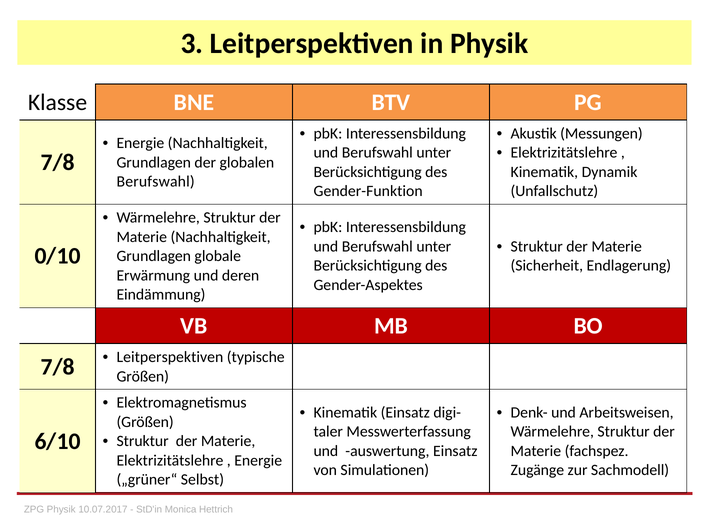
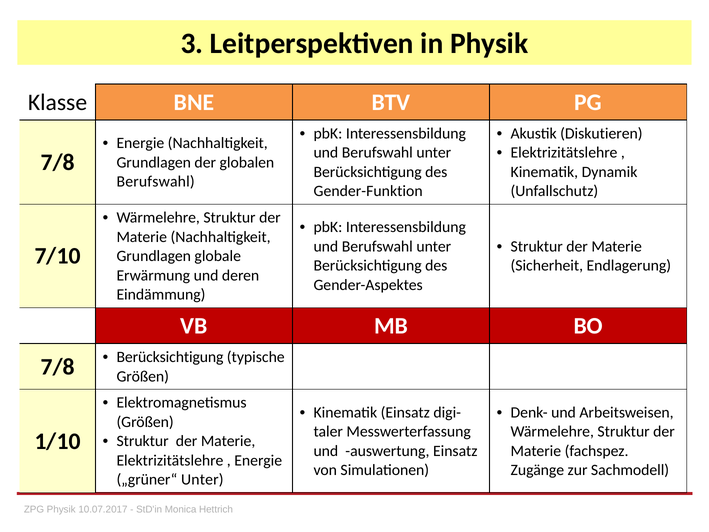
Messungen: Messungen -> Diskutieren (601, 133)
0/10: 0/10 -> 7/10 (58, 256)
Leitperspektiven: Leitperspektiven -> Berücksichtigung (170, 357)
6/10: 6/10 -> 1/10 (58, 441)
„grüner“ Selbst: Selbst -> Unter (202, 480)
